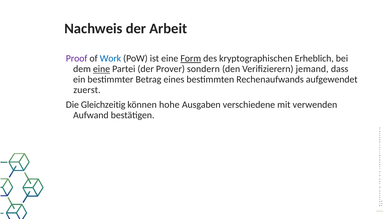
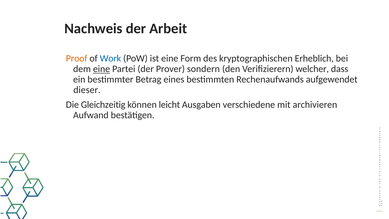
Proof colour: purple -> orange (77, 58)
Form underline: present -> none (191, 58)
jemand: jemand -> welcher (312, 69)
zuerst: zuerst -> dieser (87, 90)
hohe: hohe -> leicht (169, 104)
verwenden: verwenden -> archivieren (315, 104)
